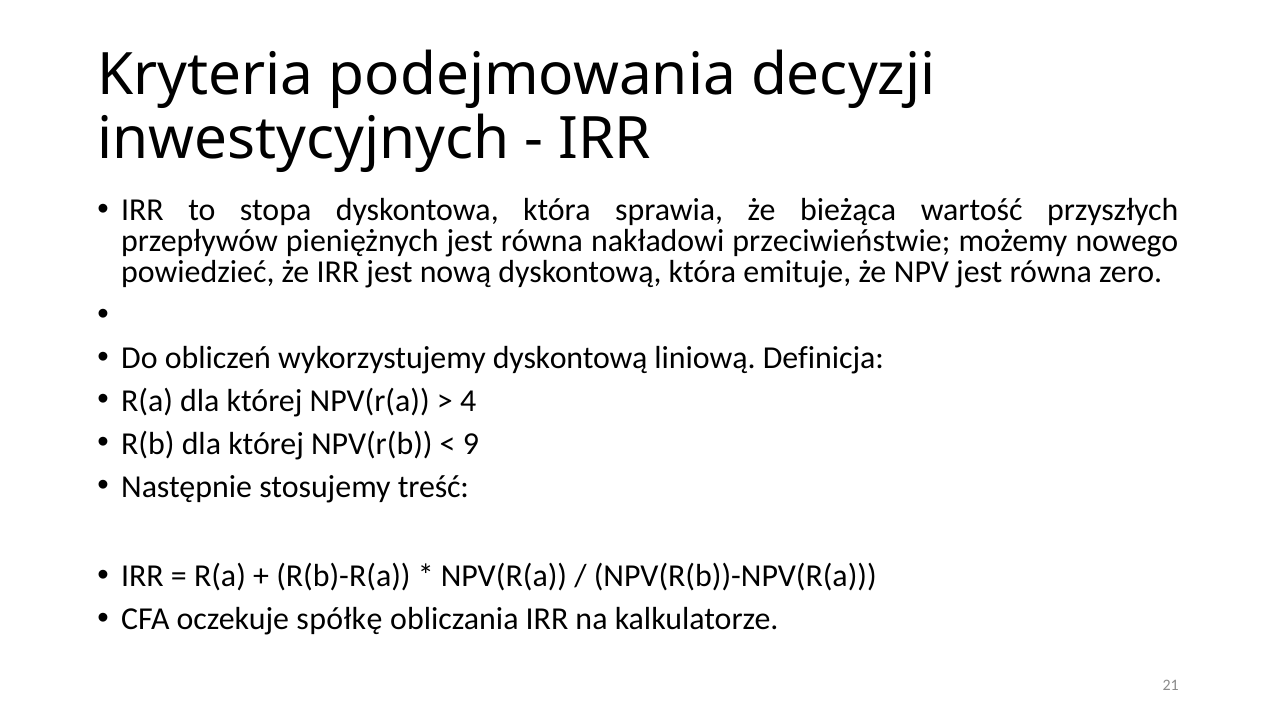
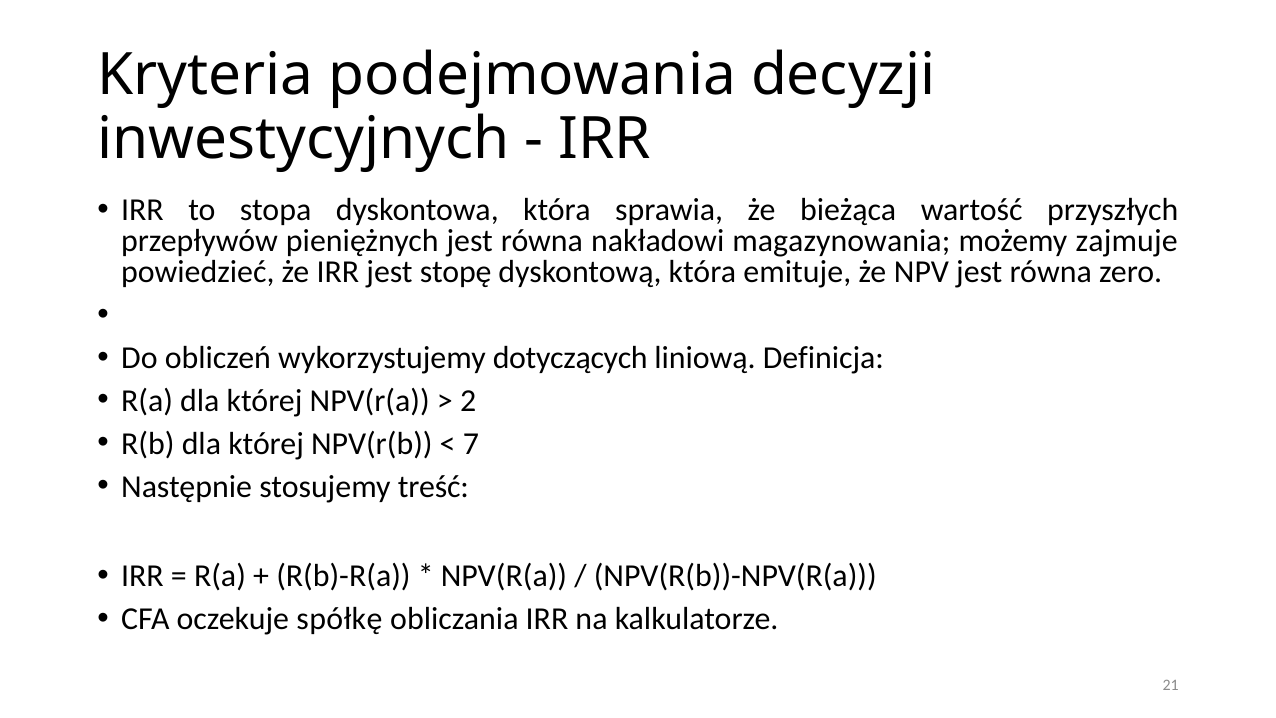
przeciwieństwie: przeciwieństwie -> magazynowania (841, 241)
nowego: nowego -> zajmuje (1127, 241)
nową: nową -> stopę (456, 272)
wykorzystujemy dyskontową: dyskontową -> dotyczących (570, 358)
4: 4 -> 2 (468, 401)
9: 9 -> 7 (471, 444)
